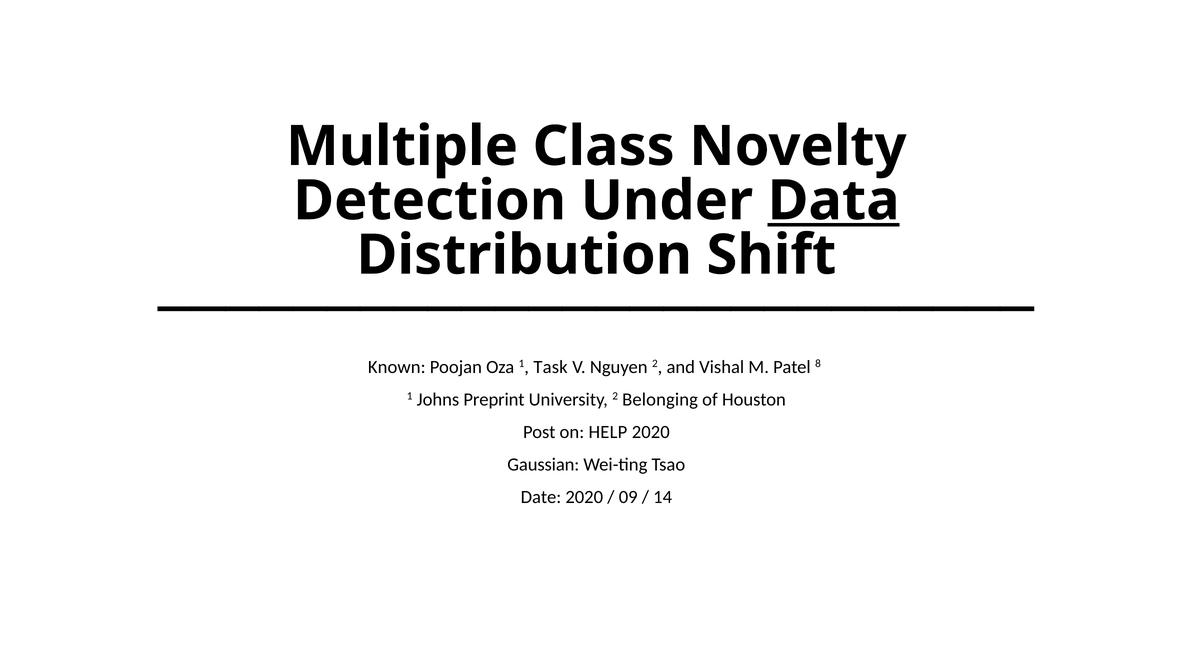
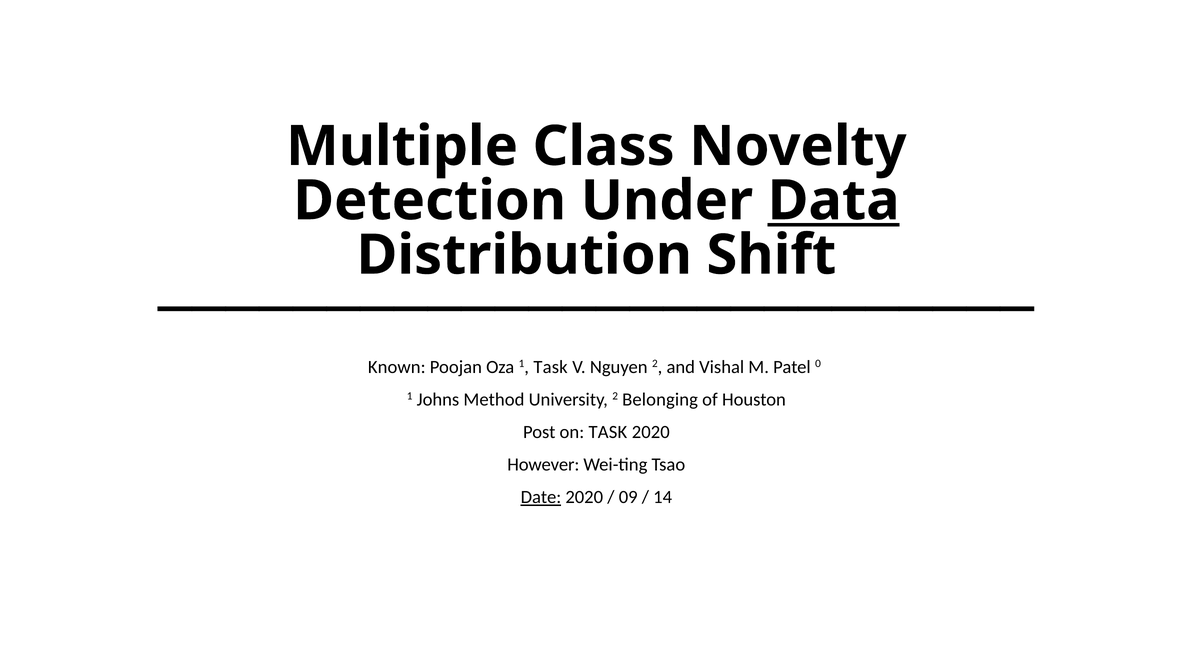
8: 8 -> 0 (818, 364)
Preprint: Preprint -> Method (494, 399)
on HELP: HELP -> TASK (608, 432)
Gaussian: Gaussian -> However (543, 465)
Date underline: none -> present (541, 497)
